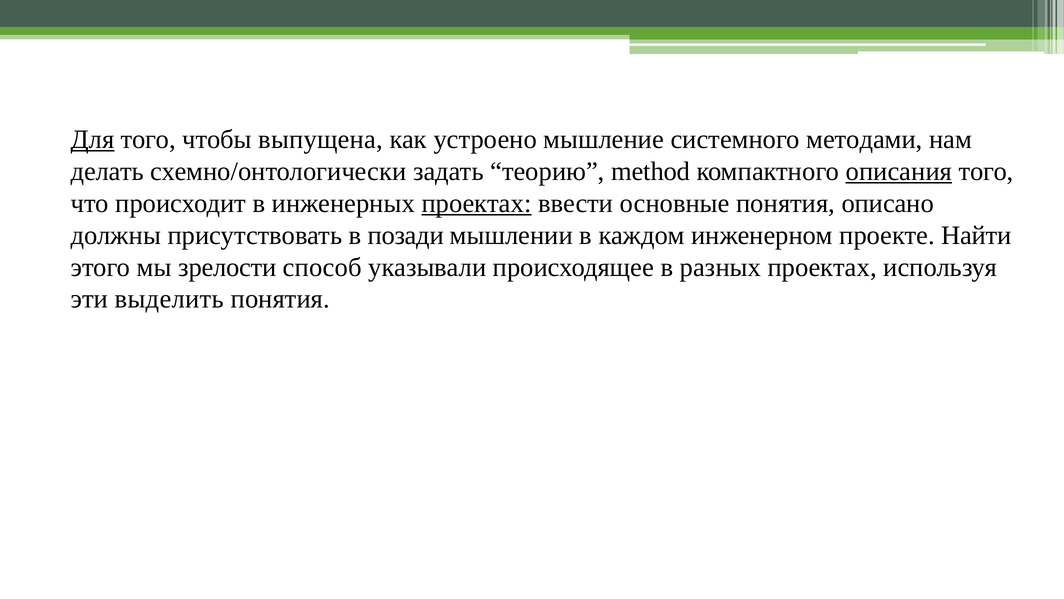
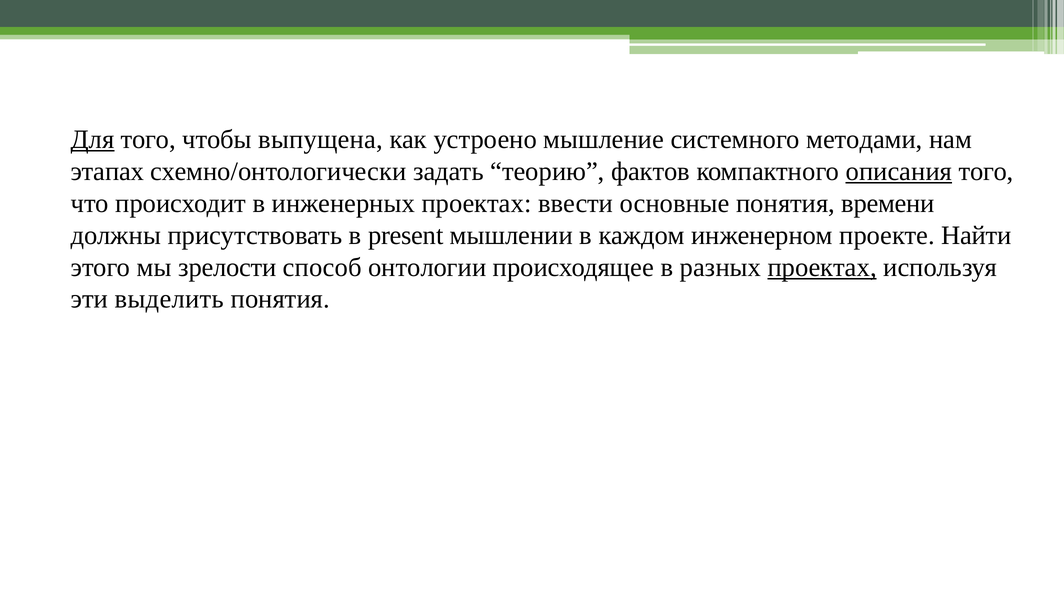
делать: делать -> этапах (107, 171)
method: method -> фактов (651, 171)
проектах underline: present -> none (477, 203)
описано: описано -> времени (888, 203)
позади: позади -> present (406, 235)
указывали: указывали -> онтологии (427, 267)
проектах underline: none -> present (822, 267)
